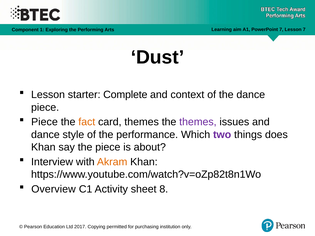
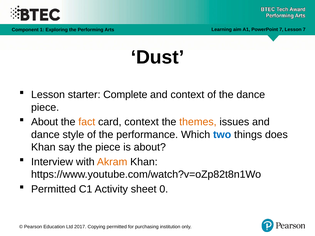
Piece: Piece -> About (45, 122)
card themes: themes -> context (142, 122)
themes colour: purple -> orange (198, 122)
two colour: purple -> blue (222, 135)
Overview: Overview -> Permitted (54, 189)
8: 8 -> 0 (164, 189)
